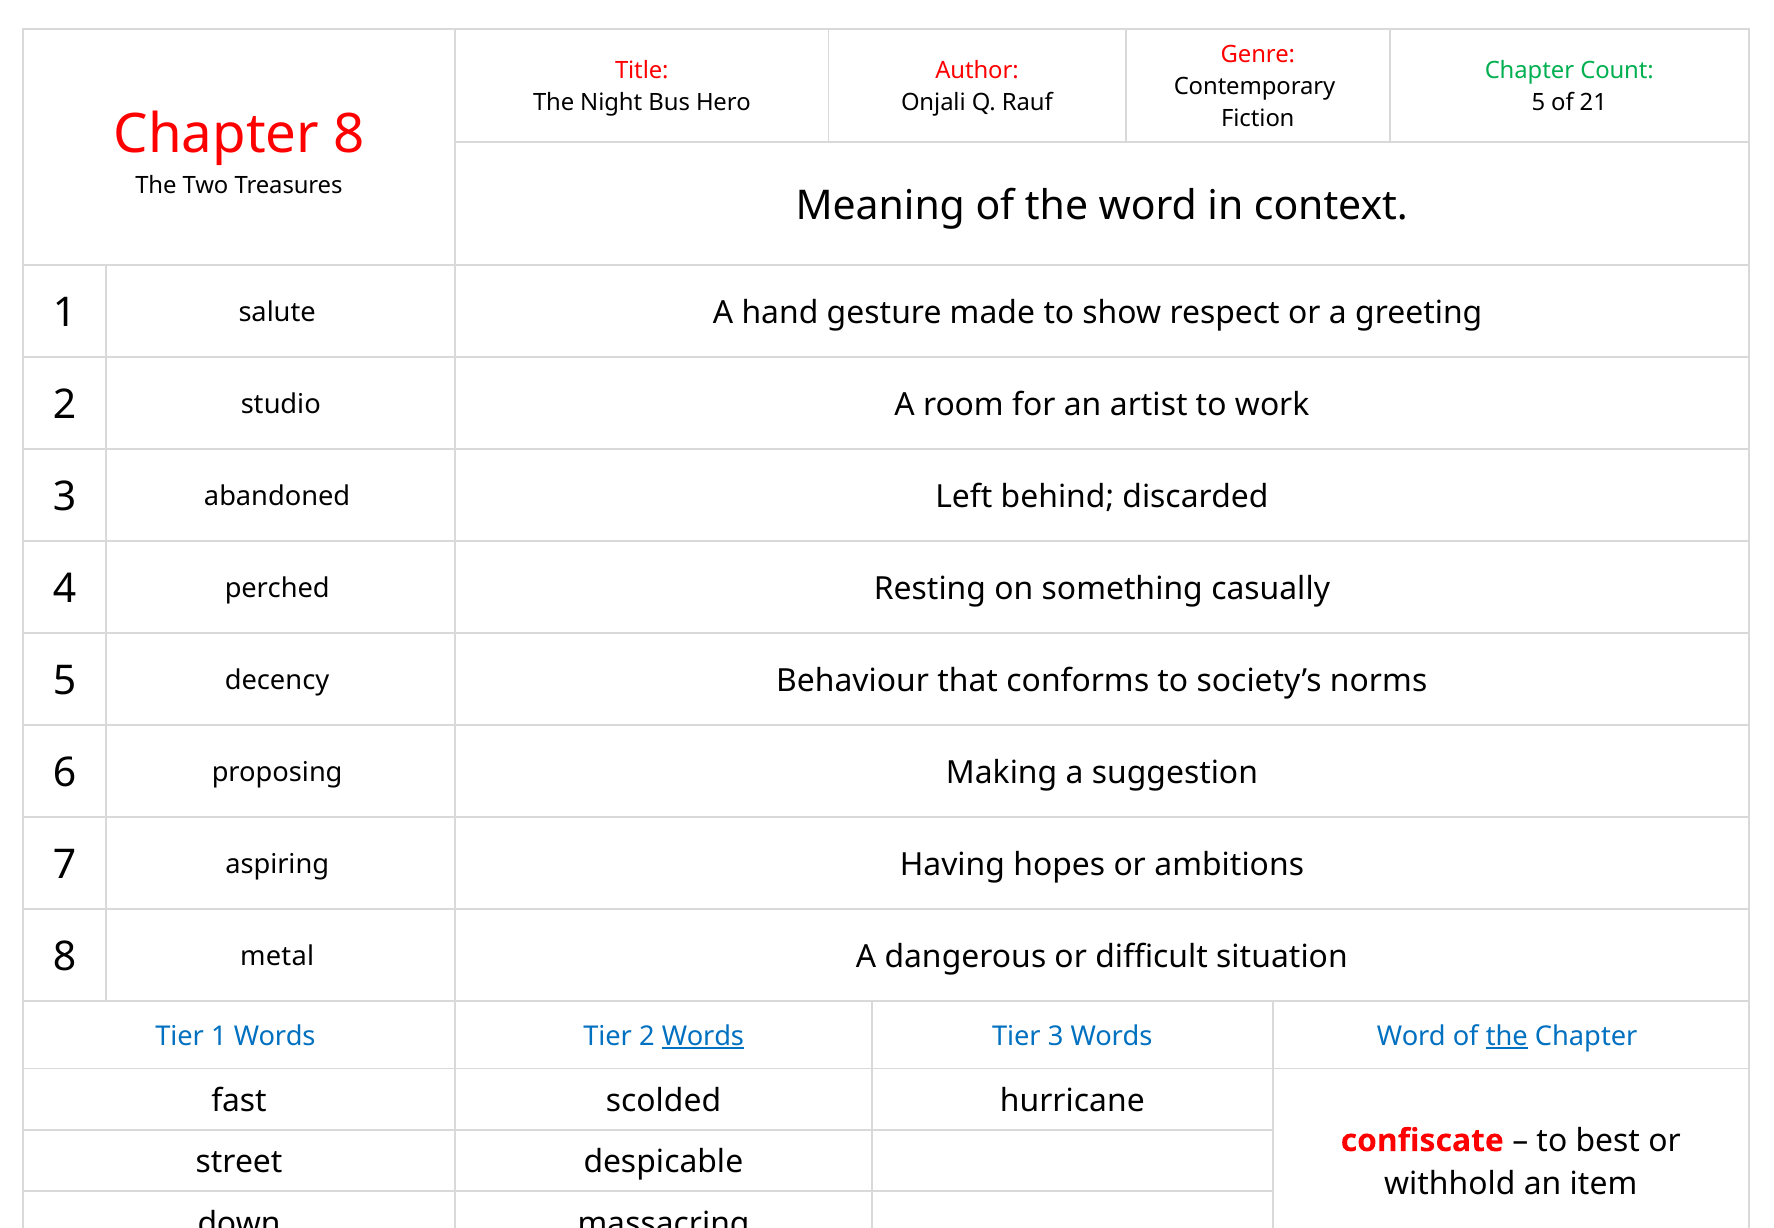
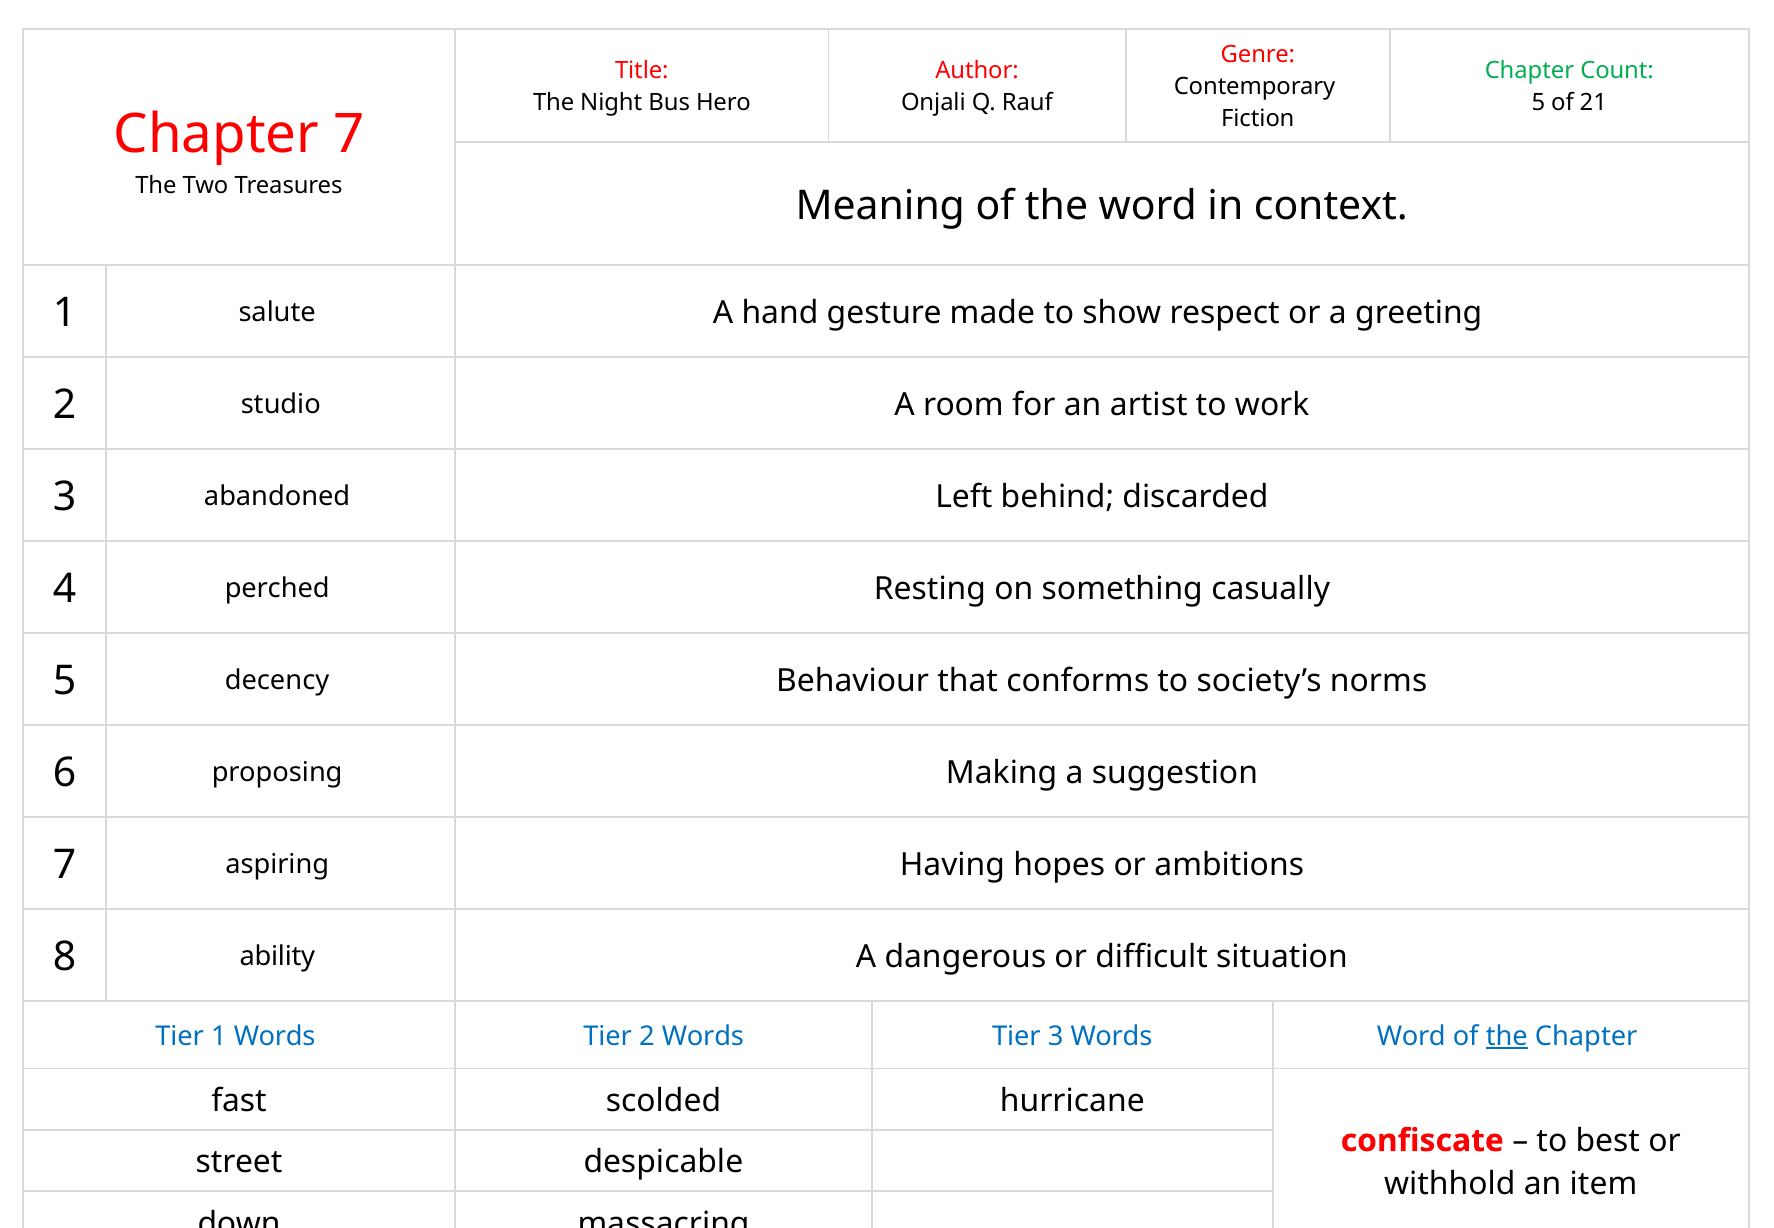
Chapter 8: 8 -> 7 (349, 134)
metal: metal -> ability (277, 957)
Words underline: present -> none (703, 1036)
